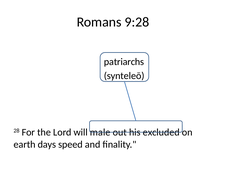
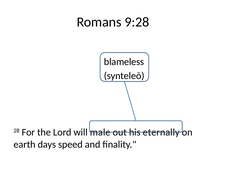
patriarchs: patriarchs -> blameless (124, 61)
excluded: excluded -> eternally (161, 132)
